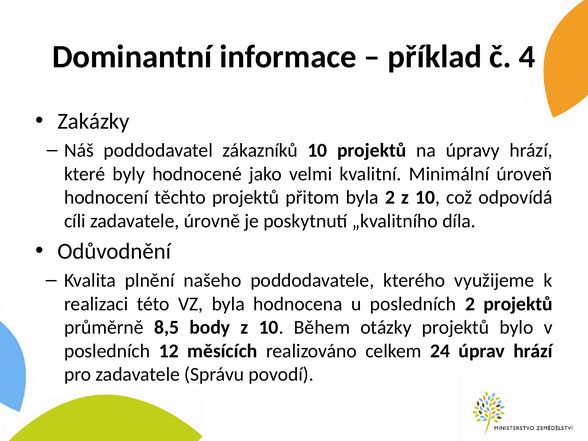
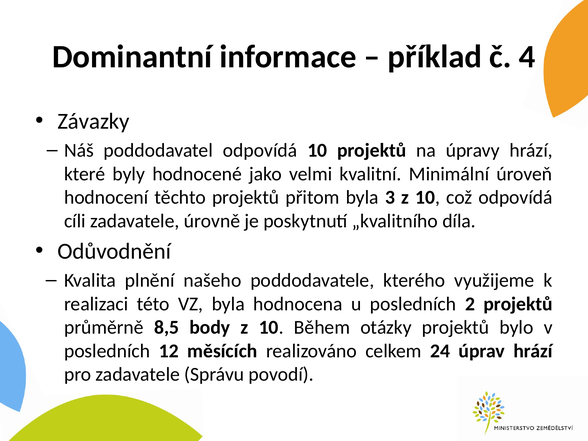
Zakázky: Zakázky -> Závazky (93, 121)
poddodavatel zákazníků: zákazníků -> odpovídá (260, 150)
byla 2: 2 -> 3 (390, 197)
